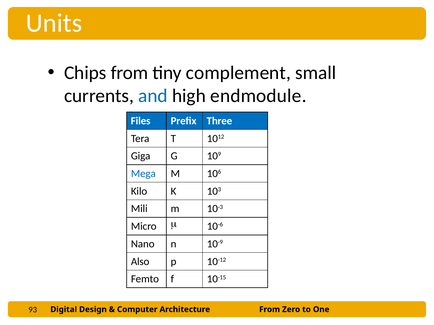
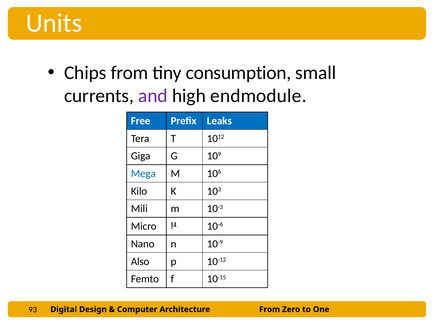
complement: complement -> consumption (239, 73)
and colour: blue -> purple (153, 96)
Files: Files -> Free (141, 121)
Three: Three -> Leaks (219, 121)
